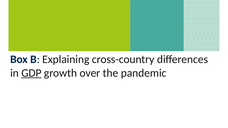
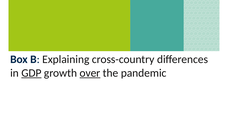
over underline: none -> present (90, 73)
